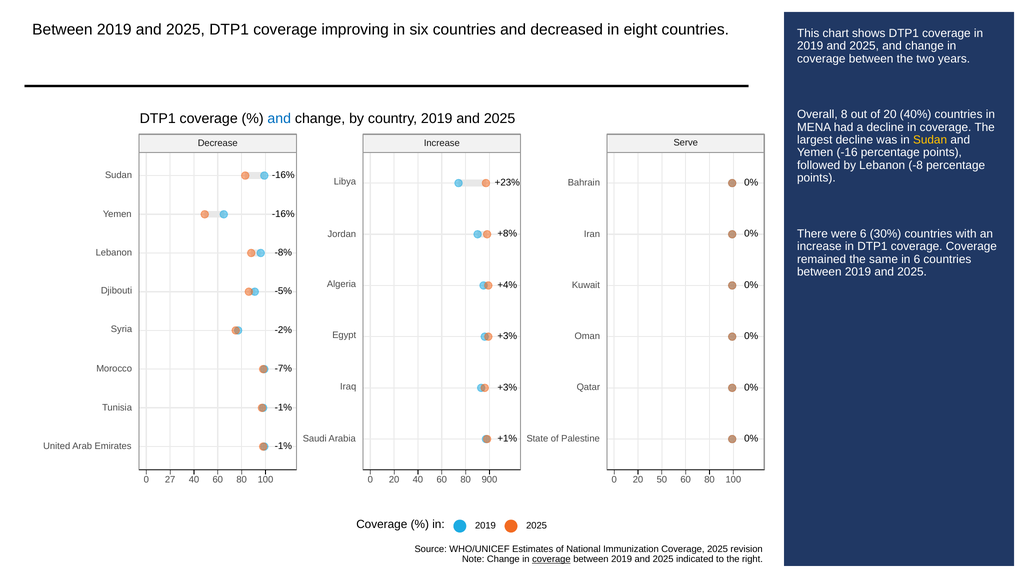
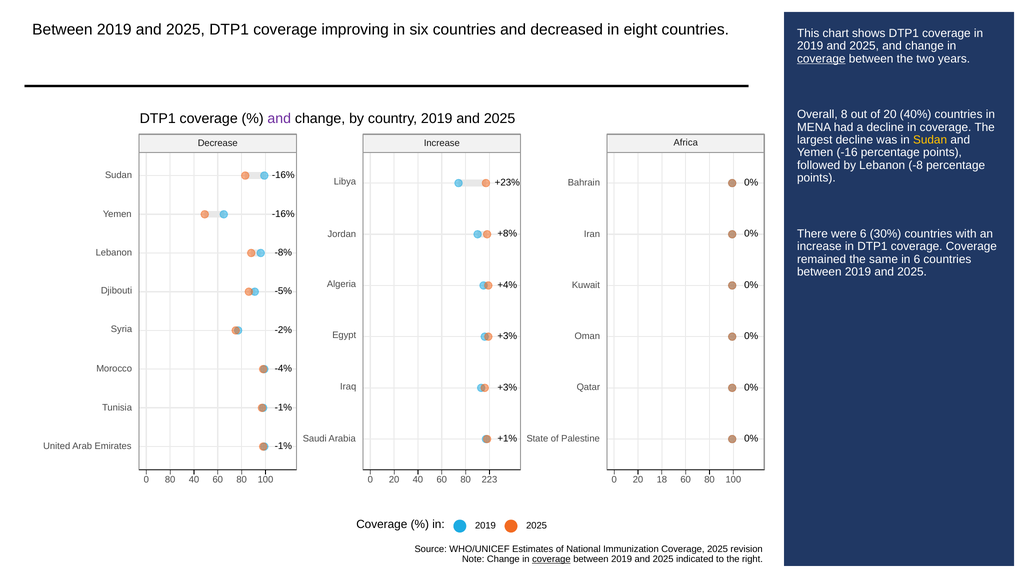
coverage underline: none -> present (821, 59)
and colour: blue -> purple (279, 118)
Serve: Serve -> Africa (686, 143)
-7%: -7% -> -4% (283, 368)
0 27: 27 -> 80 (170, 479)
900: 900 -> 223 (489, 479)
50: 50 -> 18 (662, 479)
